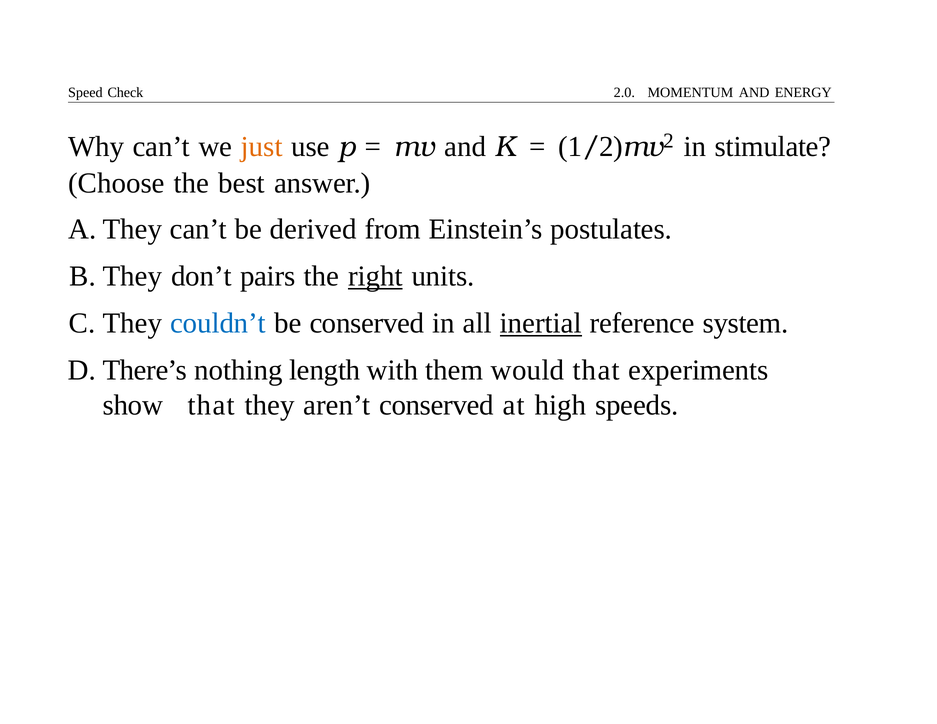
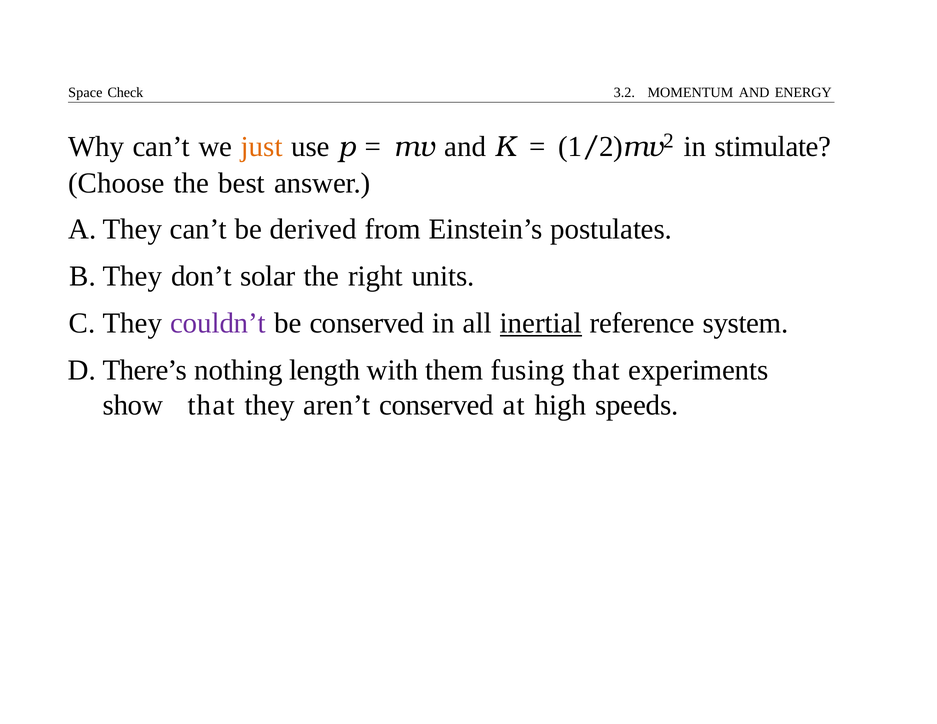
Speed: Speed -> Space (85, 92)
2.0: 2.0 -> 3.2 (624, 92)
pairs: pairs -> solar (268, 276)
right underline: present -> none (375, 276)
couldn’t colour: blue -> purple (218, 323)
would: would -> fusing (528, 370)
